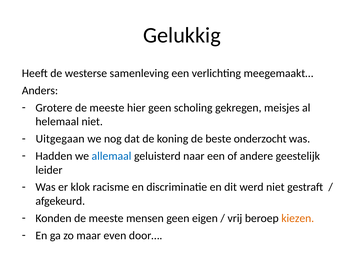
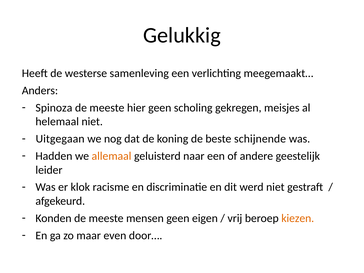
Grotere: Grotere -> Spinoza (54, 108)
onderzocht: onderzocht -> schijnende (260, 139)
allemaal colour: blue -> orange (112, 156)
